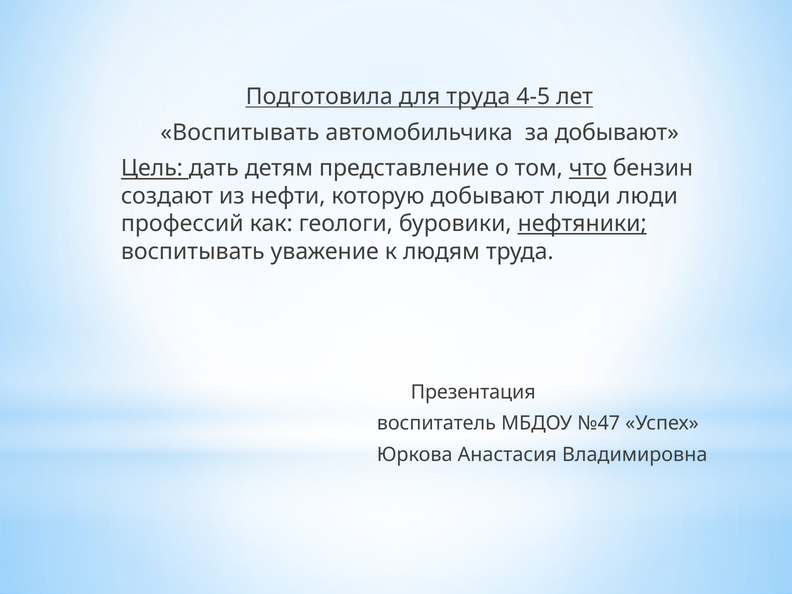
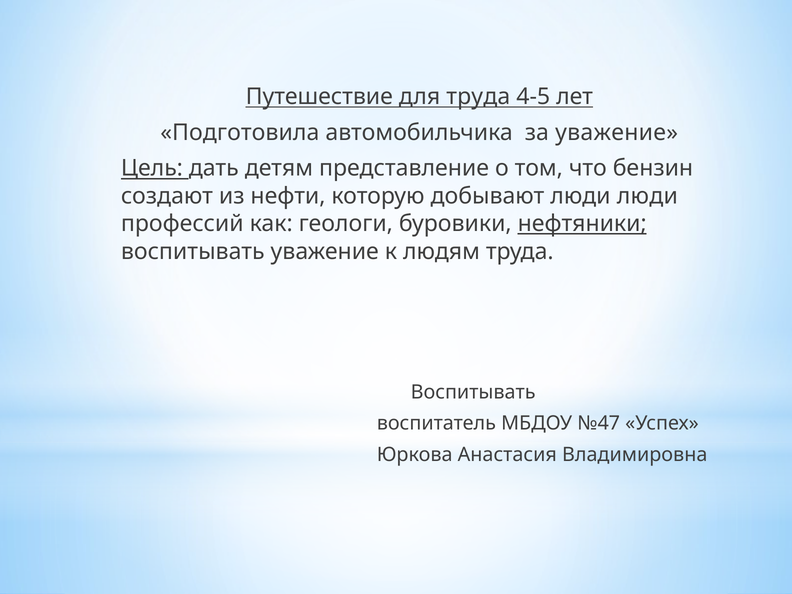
Подготовила: Подготовила -> Путешествие (319, 97)
Воспитывать: Воспитывать -> Подготовила (240, 132)
за добывают: добывают -> уважение (617, 132)
что underline: present -> none (588, 168)
Презентация: Презентация -> Воспитывать (473, 392)
